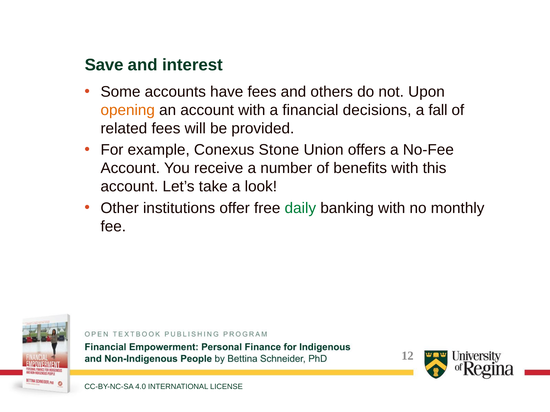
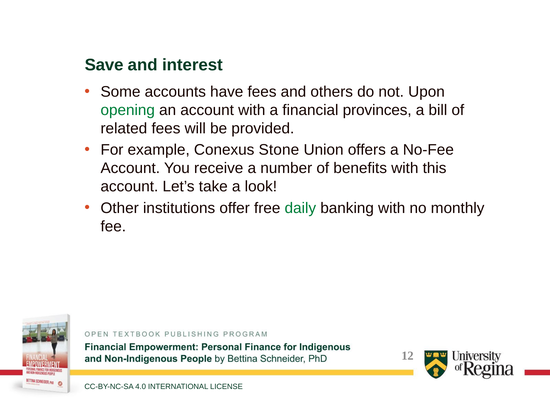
opening colour: orange -> green (128, 110)
decisions: decisions -> provinces (377, 110)
fall: fall -> bill (438, 110)
